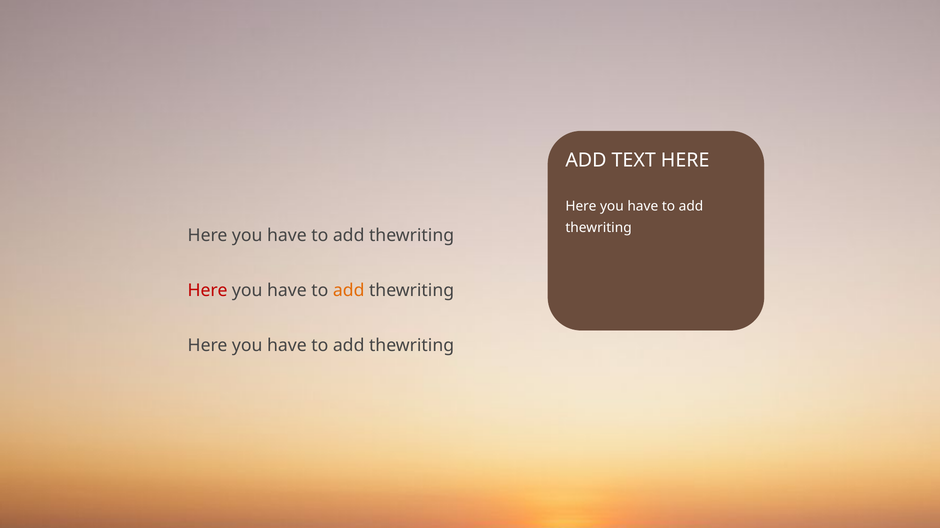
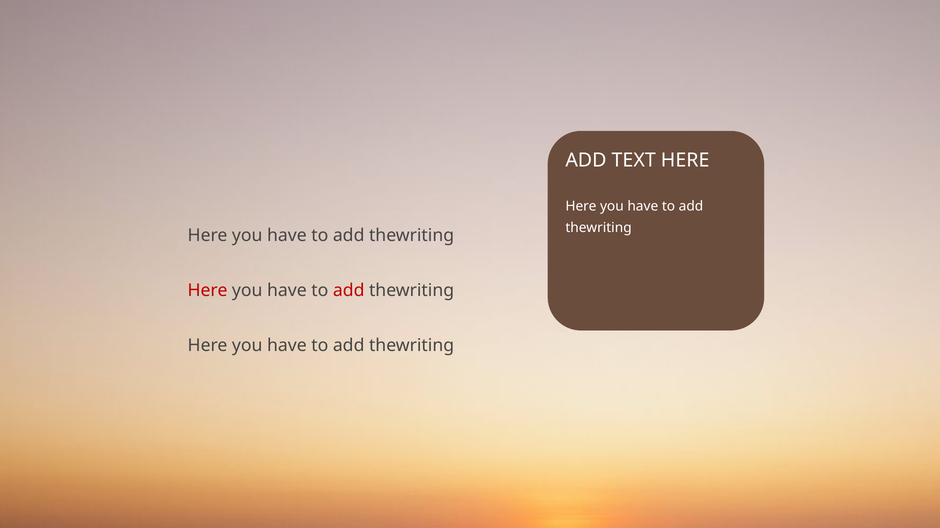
add colour: orange -> red (349, 291)
